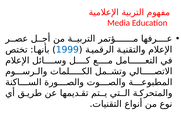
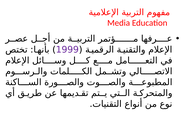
1999 colour: blue -> purple (67, 50)
